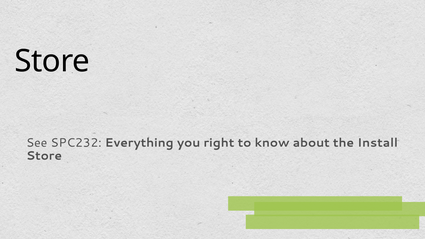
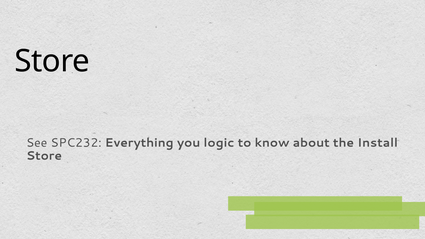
right: right -> logic (219, 143)
